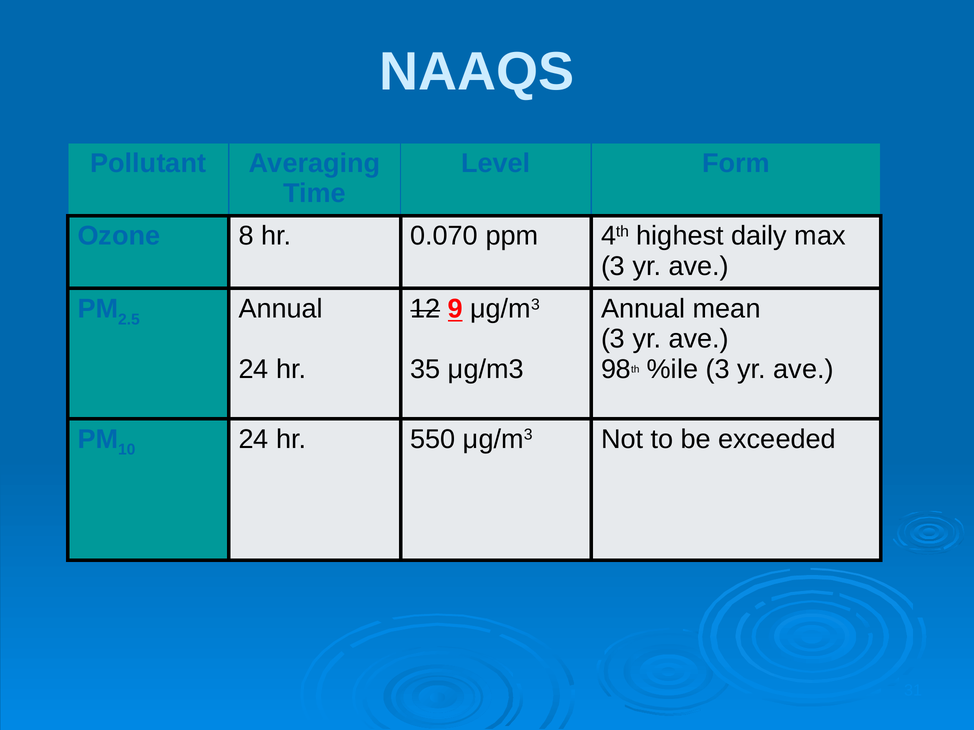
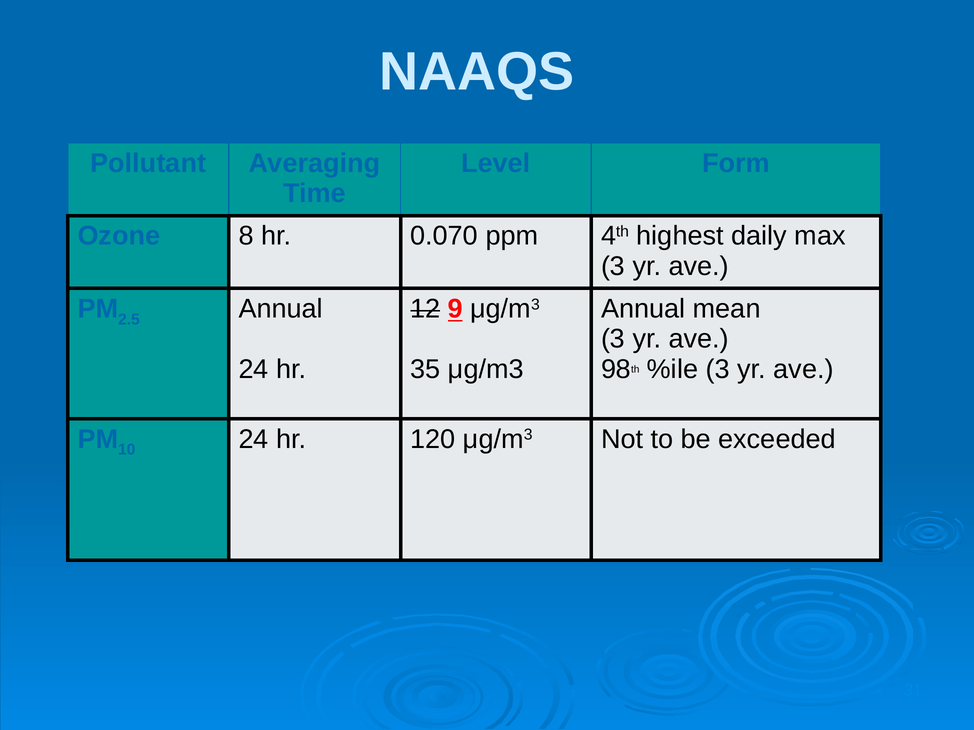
550: 550 -> 120 (433, 439)
